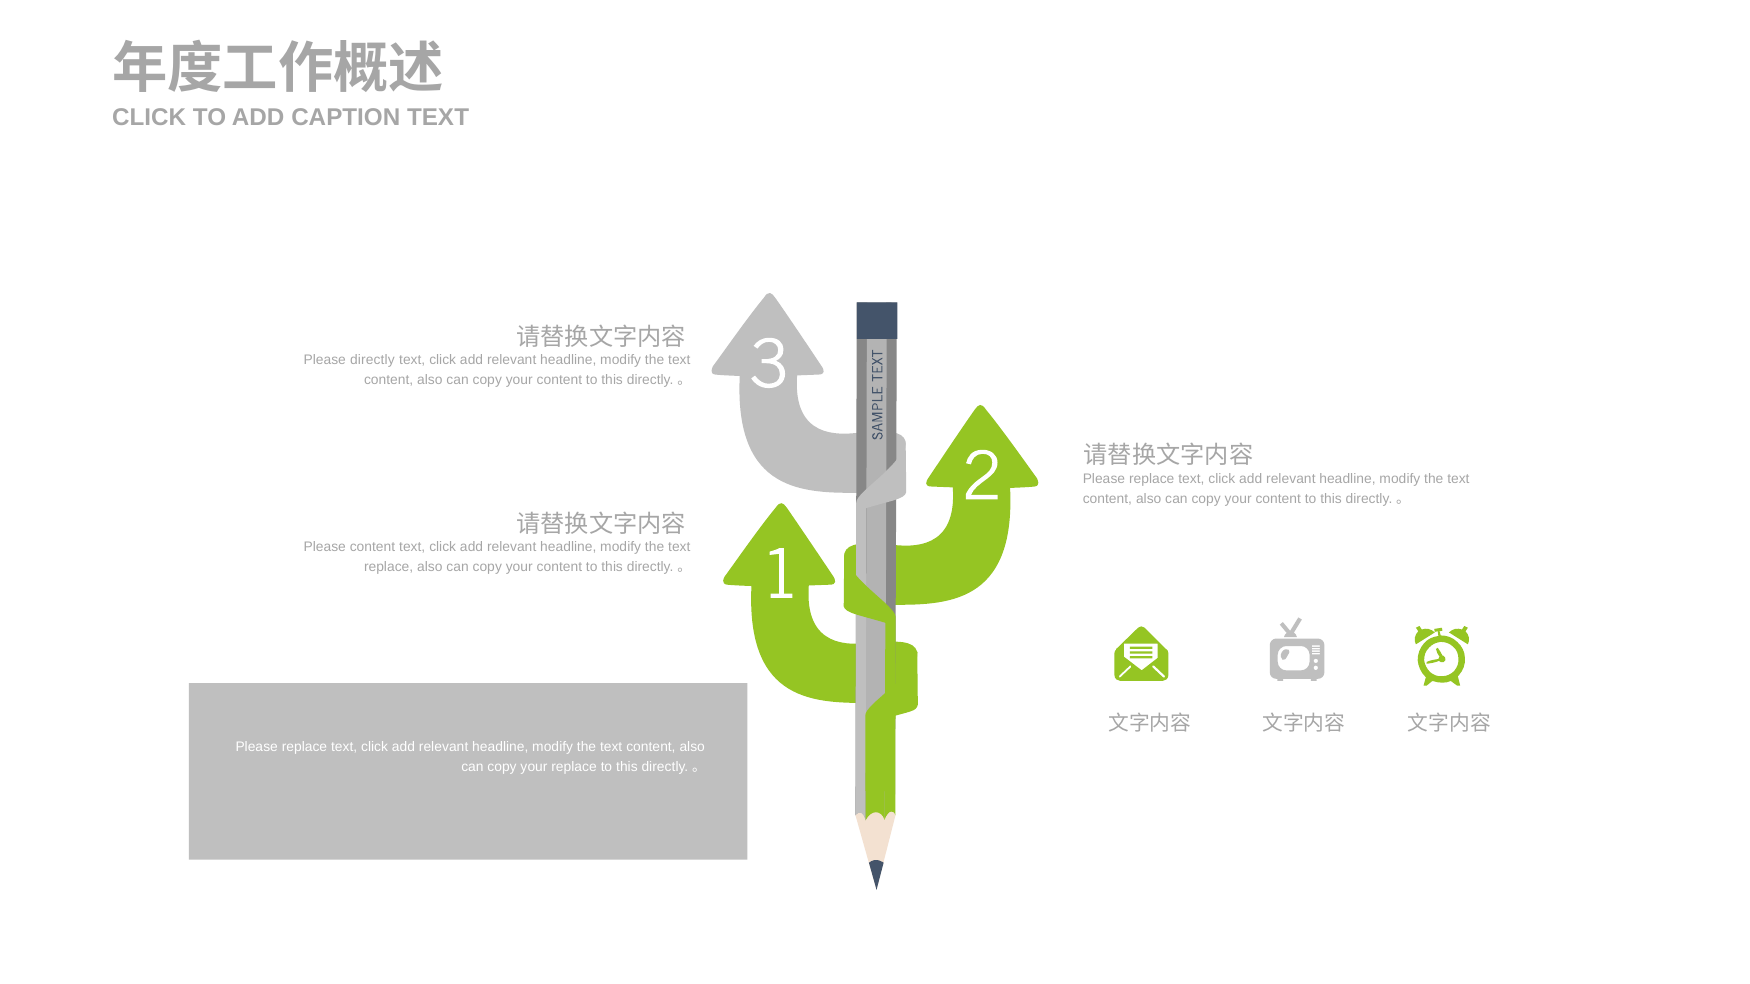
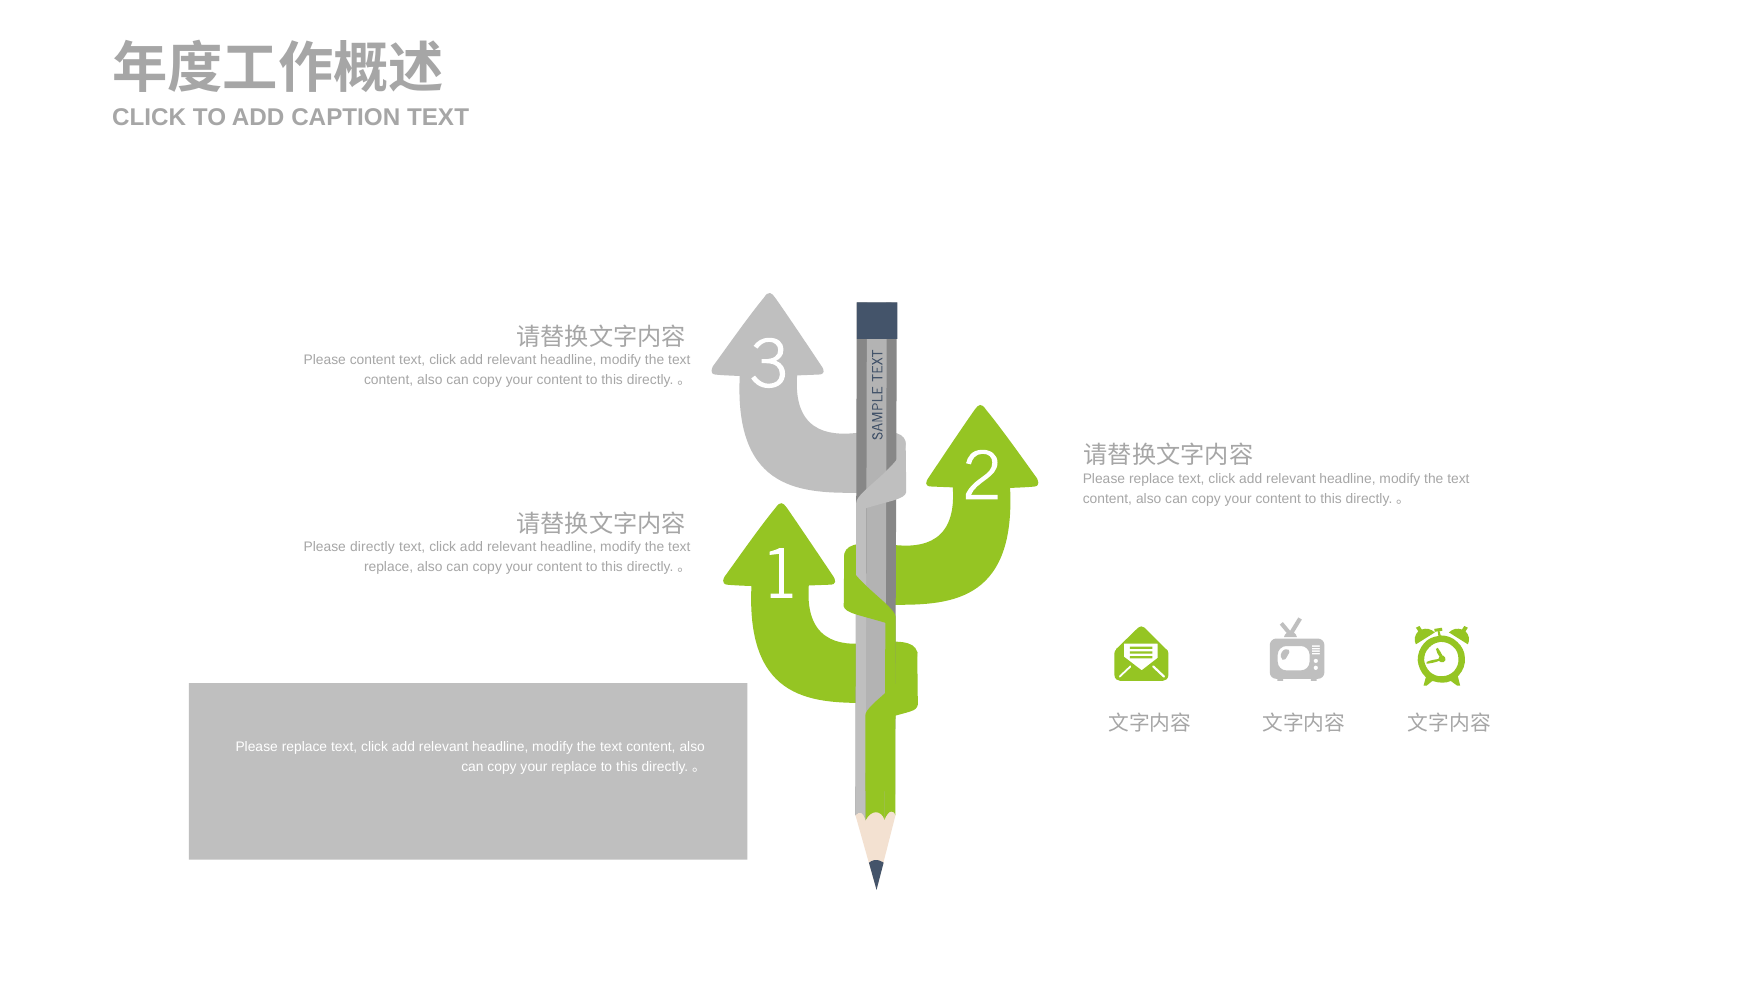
Please directly: directly -> content (373, 360)
Please content: content -> directly (372, 547)
